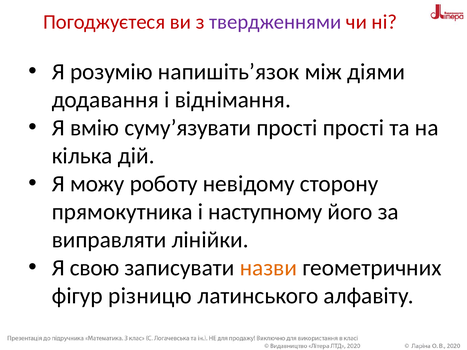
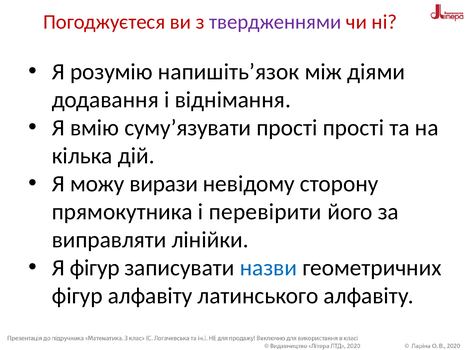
роботу: роботу -> вирази (164, 184)
наступному: наступному -> перевірити (265, 212)
Я свою: свою -> фігур (95, 268)
назви colour: orange -> blue (268, 268)
фігур різницю: різницю -> алфавіту (150, 296)
